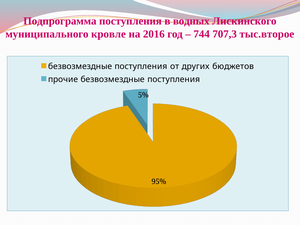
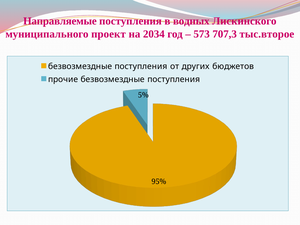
Подпрограмма: Подпрограмма -> Направляемые (60, 21)
кровле: кровле -> проект (108, 34)
2016: 2016 -> 2034 (154, 34)
744: 744 -> 573 (202, 34)
